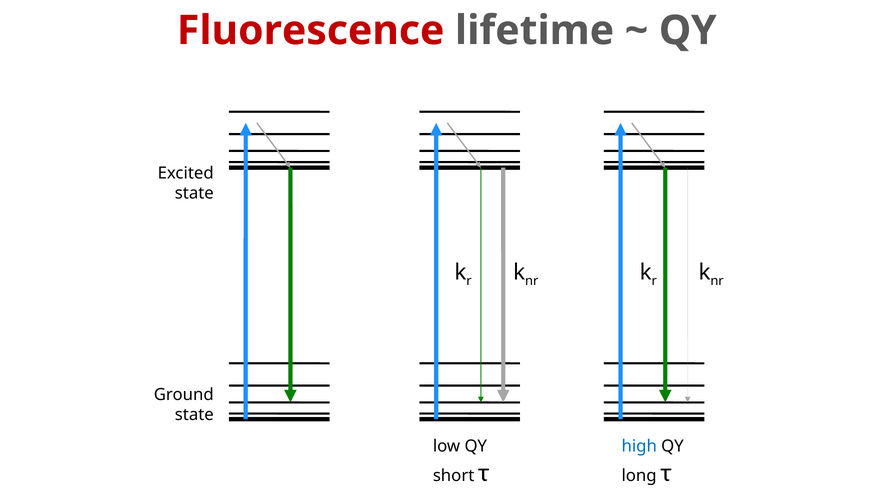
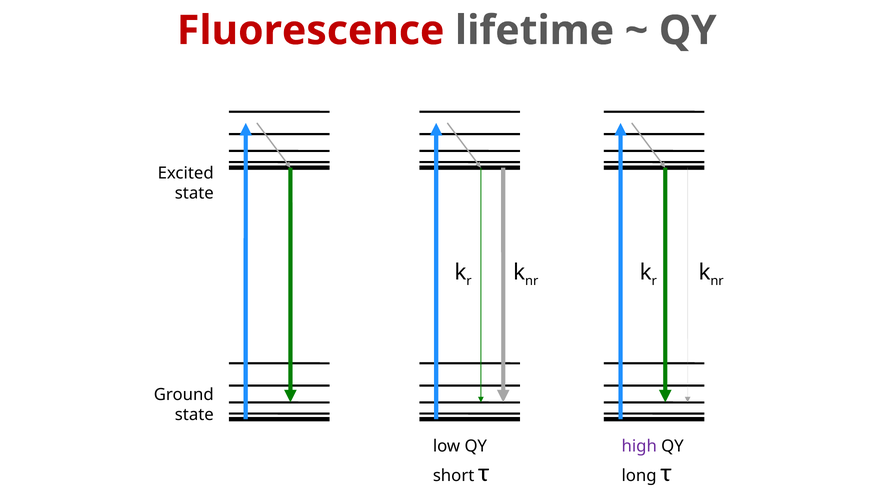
high colour: blue -> purple (639, 446)
